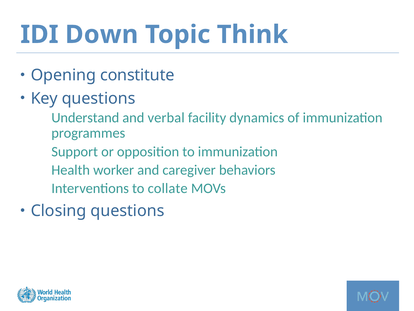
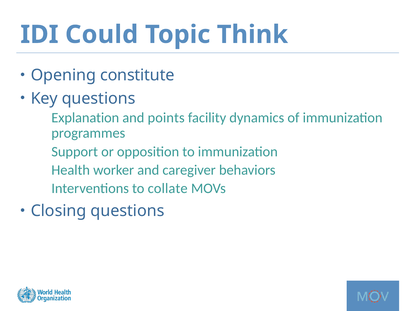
Down: Down -> Could (102, 35)
Understand: Understand -> Explanation (85, 118)
verbal: verbal -> points (166, 118)
